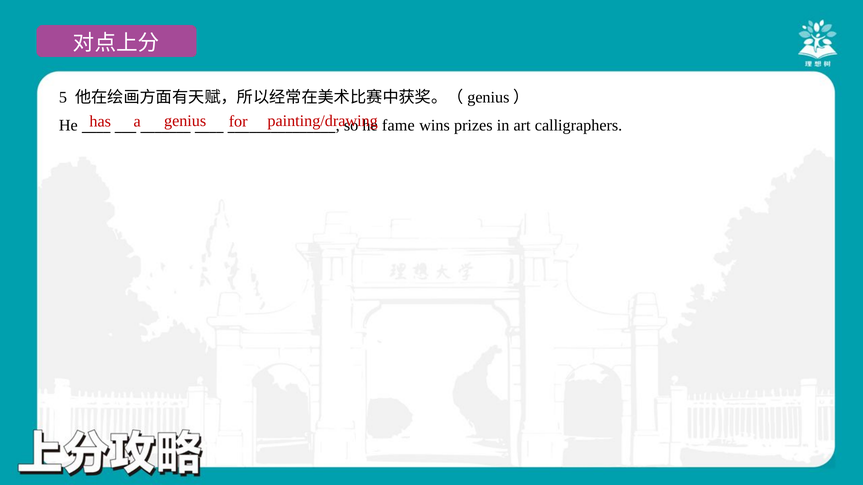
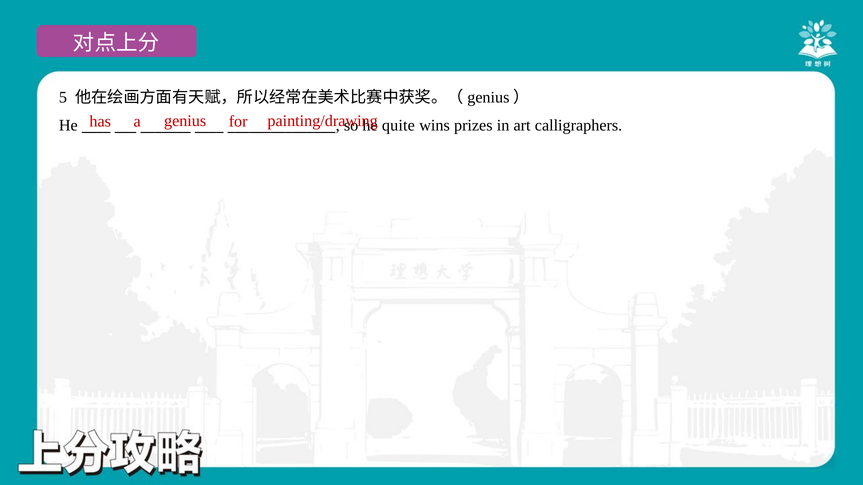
fame: fame -> quite (398, 125)
